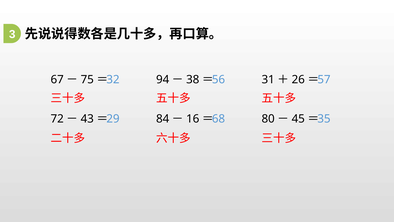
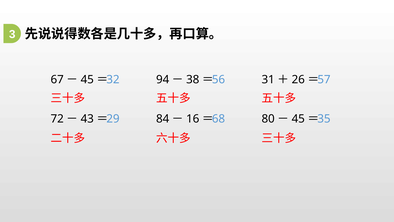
75: 75 -> 45 (87, 80)
